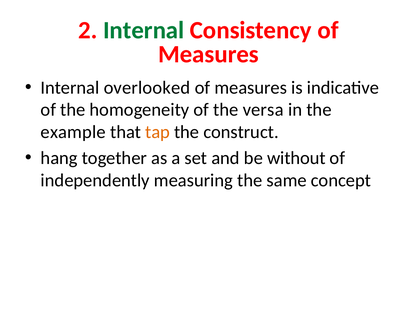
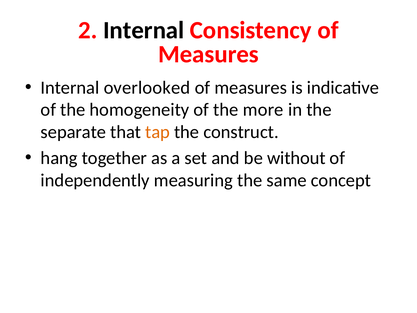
Internal colour: green -> black (144, 30)
versa: versa -> more (263, 110)
example: example -> separate (73, 132)
